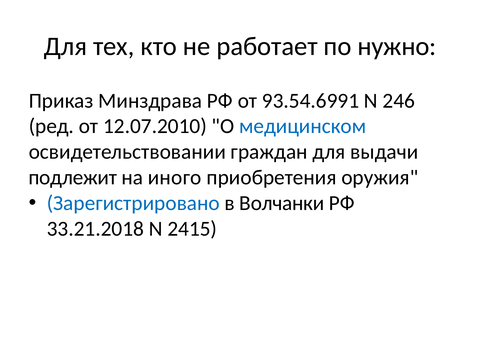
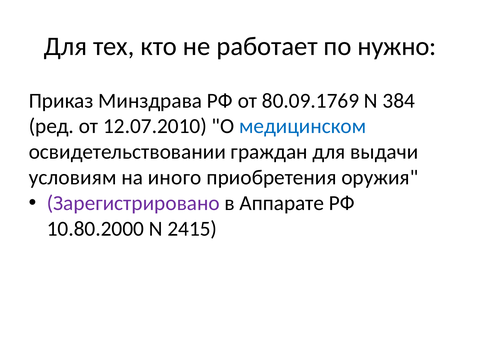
93.54.6991: 93.54.6991 -> 80.09.1769 (311, 101)
246: 246 -> 384 (399, 101)
подлежит: подлежит -> условиям (73, 177)
Зарегистрировано colour: blue -> purple (133, 203)
Волчанки: Волчанки -> Аппарате (282, 203)
33.21.2018: 33.21.2018 -> 10.80.2000 (95, 229)
